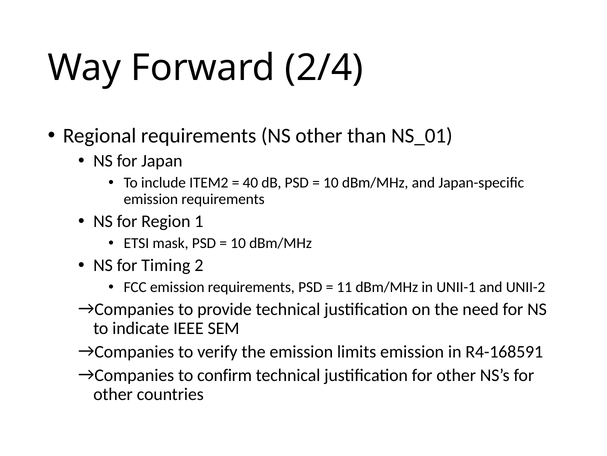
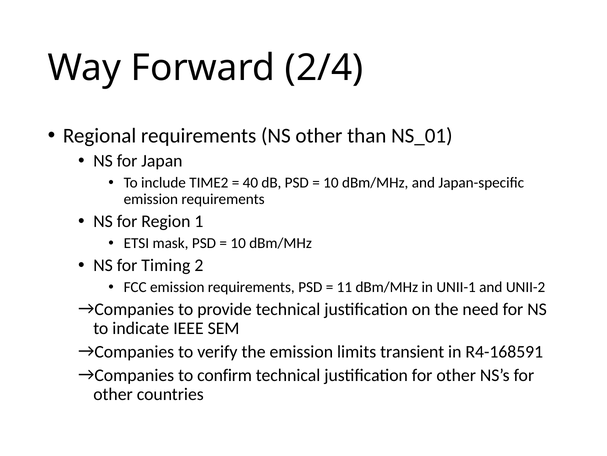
ITEM2: ITEM2 -> TIME2 (209, 183)
limits emission: emission -> transient (412, 351)
